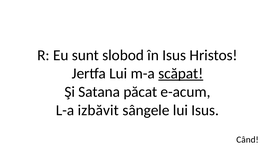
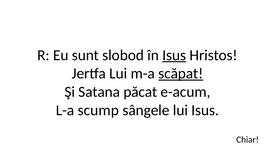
Isus underline: none -> present (174, 55)
izbăvit: izbăvit -> scump (98, 110)
Când: Când -> Chiar (248, 139)
